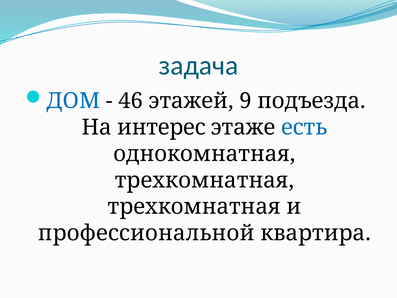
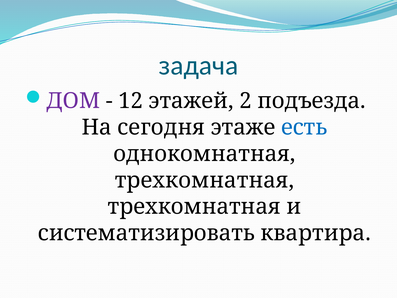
ДОМ colour: blue -> purple (73, 101)
46: 46 -> 12 (131, 101)
9: 9 -> 2 (245, 101)
интерес: интерес -> сегодня (161, 127)
профессиональной: профессиональной -> систематизировать (146, 233)
